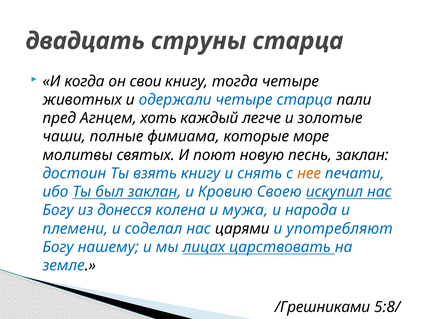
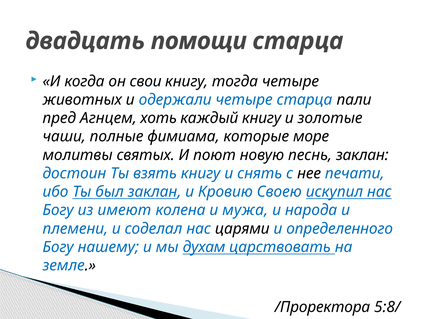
струны: струны -> помощи (199, 41)
каждый легче: легче -> книгу (262, 118)
нее colour: orange -> black (309, 174)
донесся: донесся -> имеют (124, 211)
употребляют: употребляют -> определенного (340, 229)
лицах: лицах -> духам (204, 247)
/Грешниками: /Грешниками -> /Проректора (322, 308)
